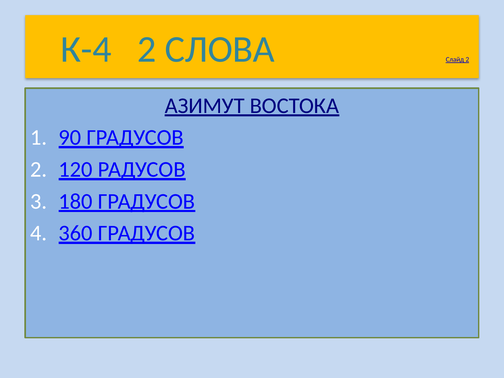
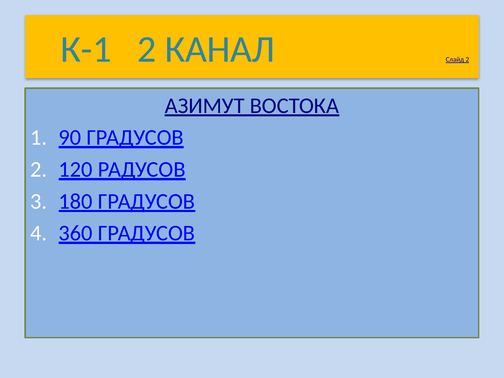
К-4: К-4 -> К-1 (86, 49)
СЛОВА: СЛОВА -> КАНАЛ (220, 49)
